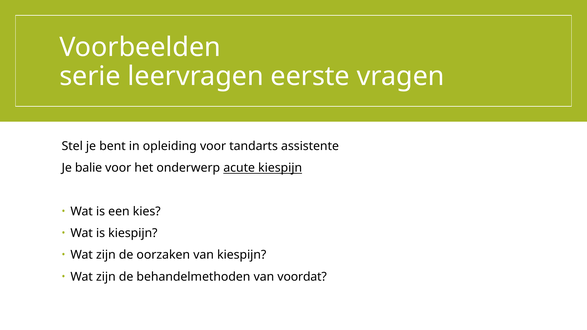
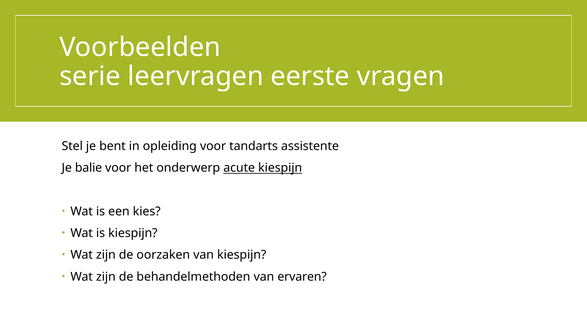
voordat: voordat -> ervaren (302, 277)
